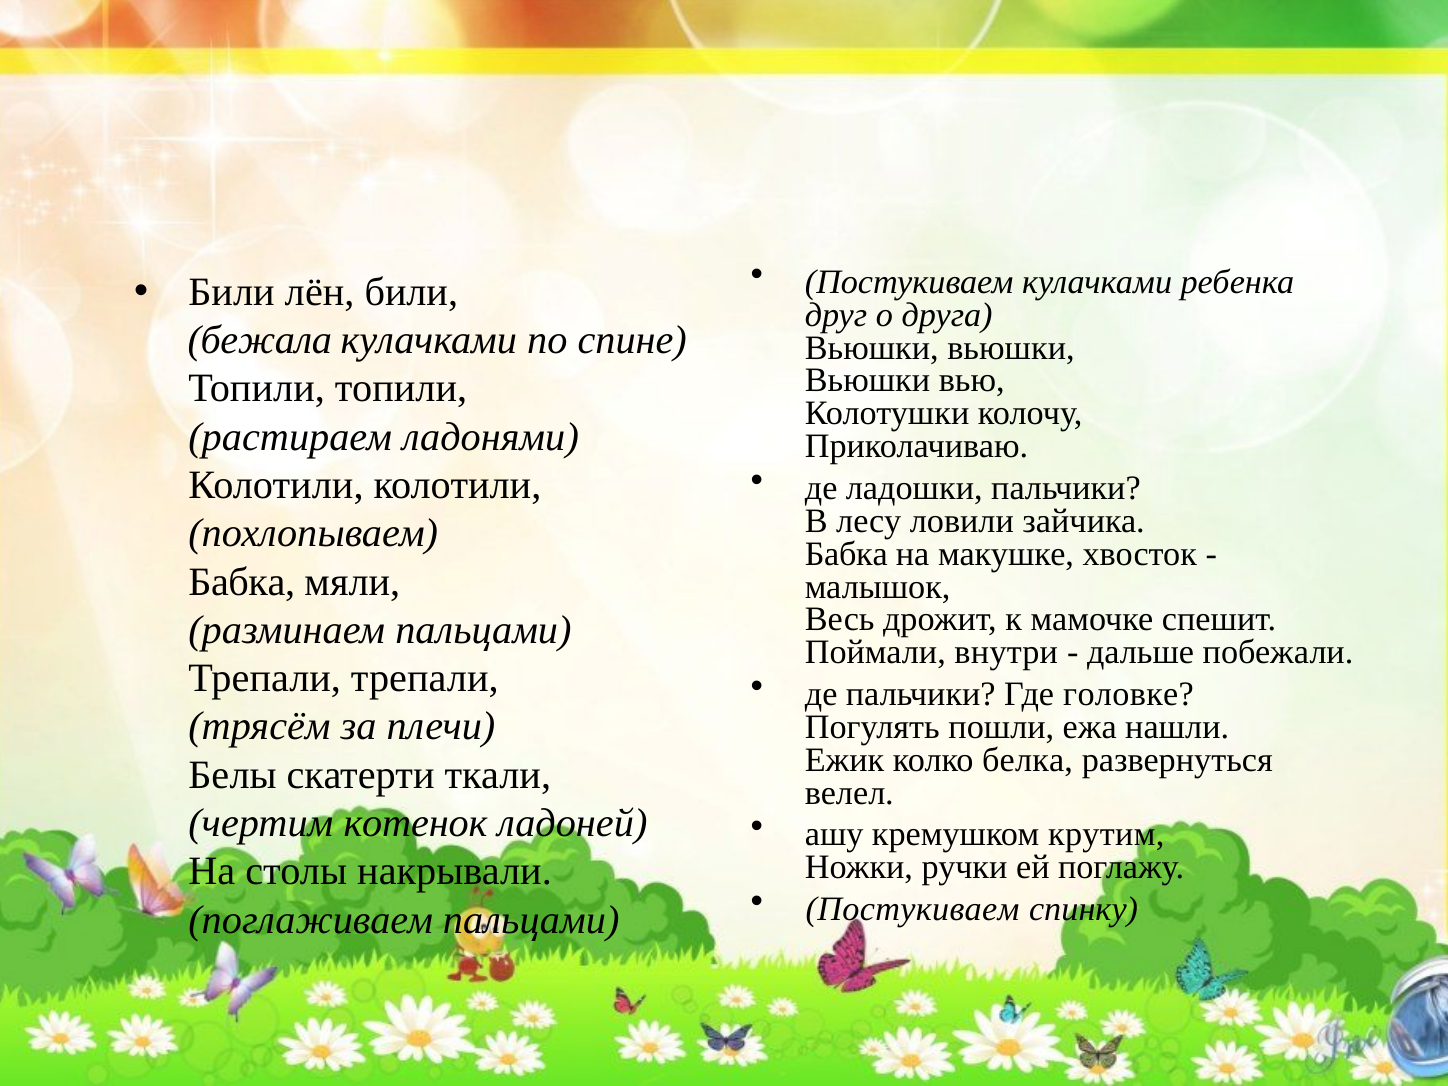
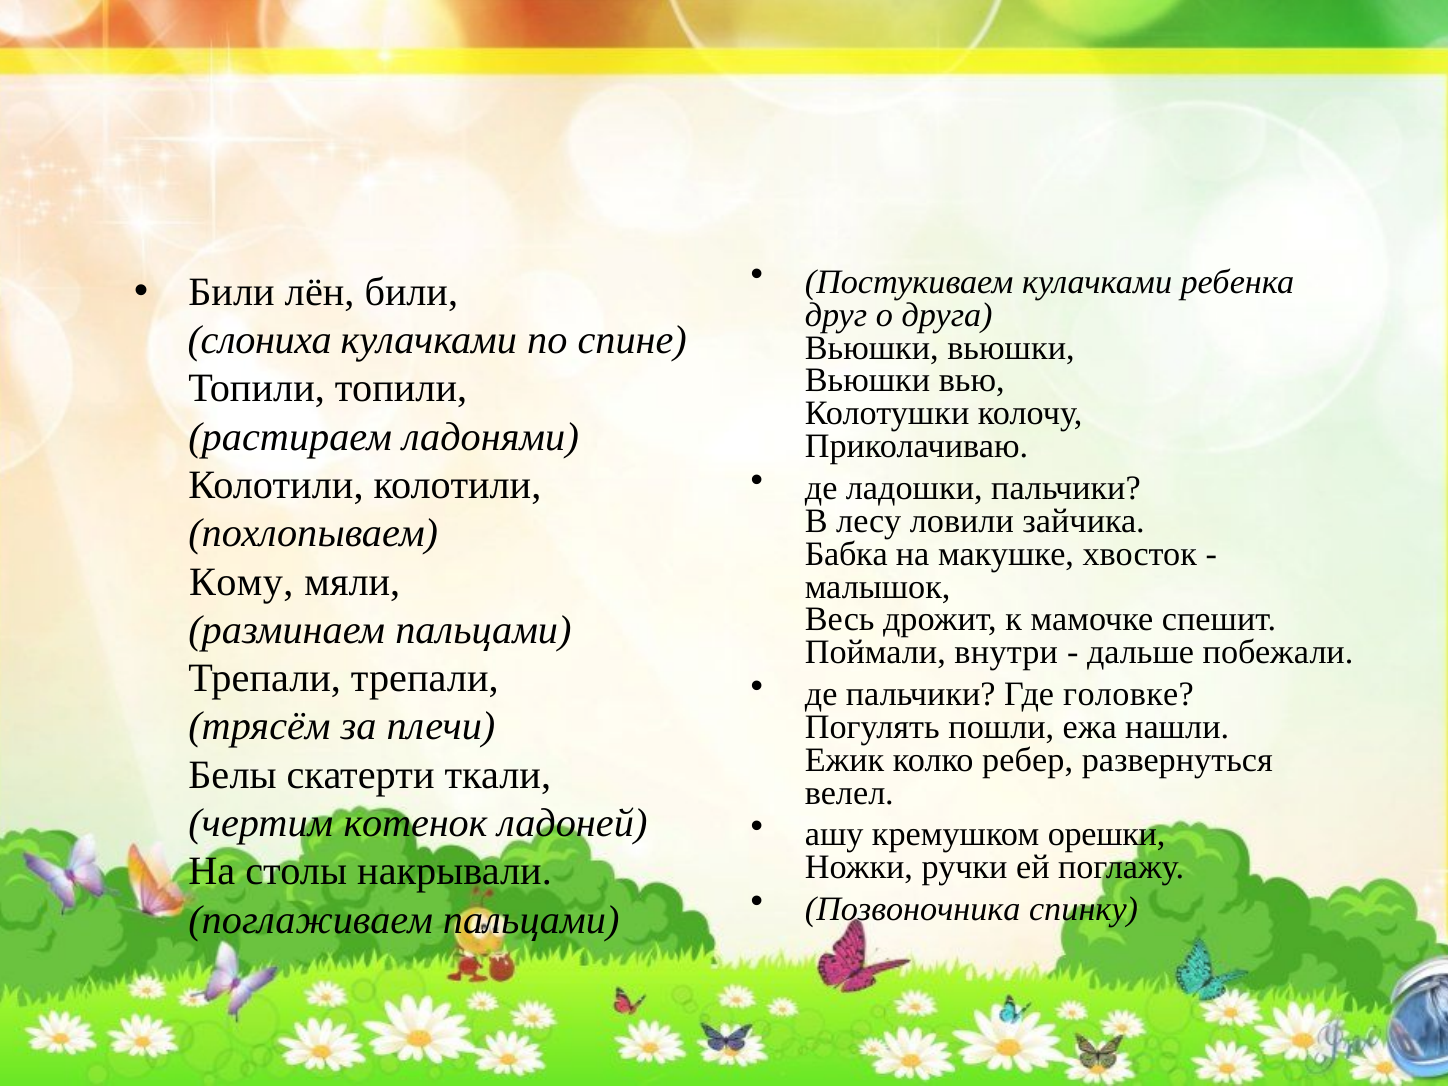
бежала: бежала -> слониха (260, 340)
Бабка: Бабка -> Кому (241, 582)
белка: белка -> ребер (1028, 760)
крутим: крутим -> орешки (1107, 835)
Постукиваем: Постукиваем -> Позвоночника (913, 909)
